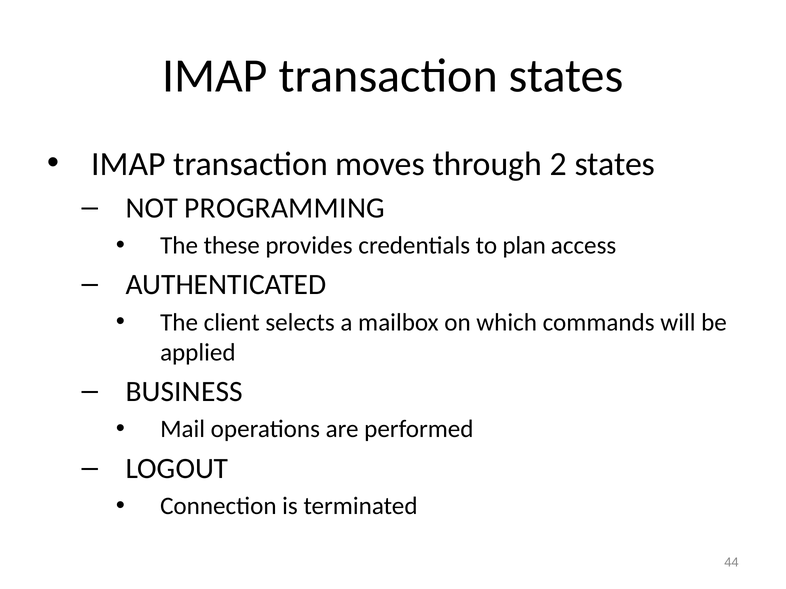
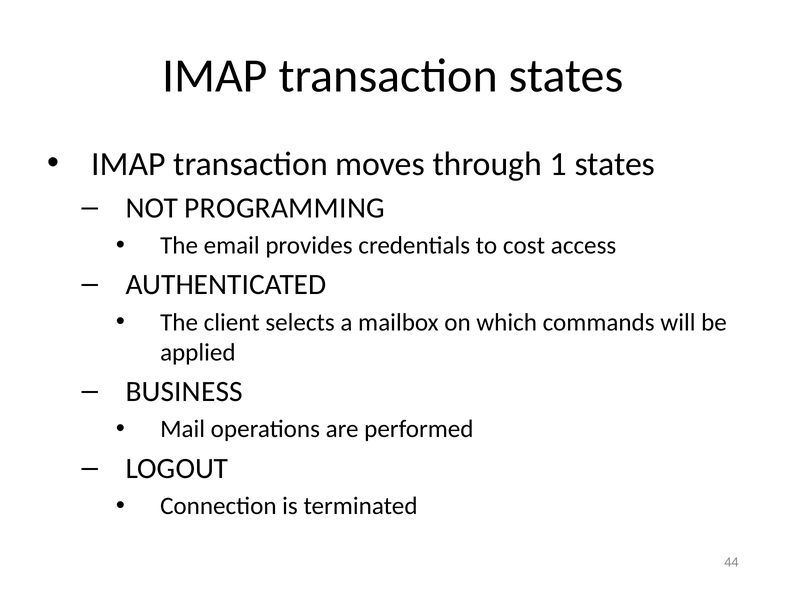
2: 2 -> 1 (558, 164)
these: these -> email (232, 246)
plan: plan -> cost (524, 246)
